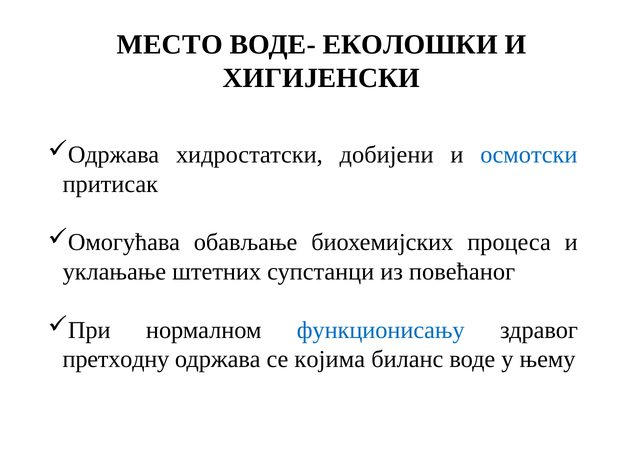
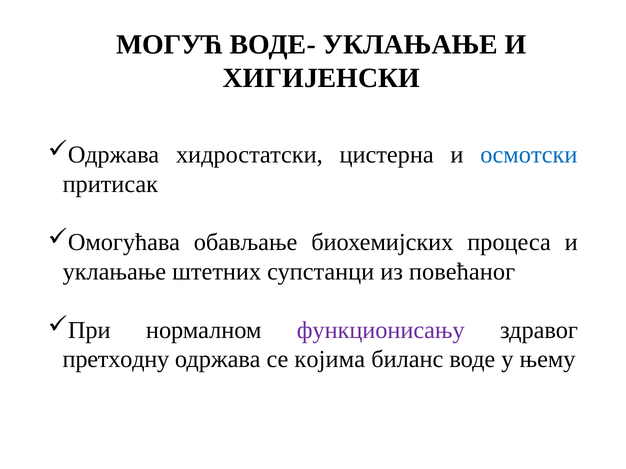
МЕСТО: МЕСТО -> МОГУЋ (170, 45)
ВОДЕ- ЕКОЛОШКИ: ЕКОЛОШКИ -> УКЛАЊАЊЕ (410, 45)
добијени: добијени -> цистерна (387, 155)
функционисању colour: blue -> purple (381, 330)
